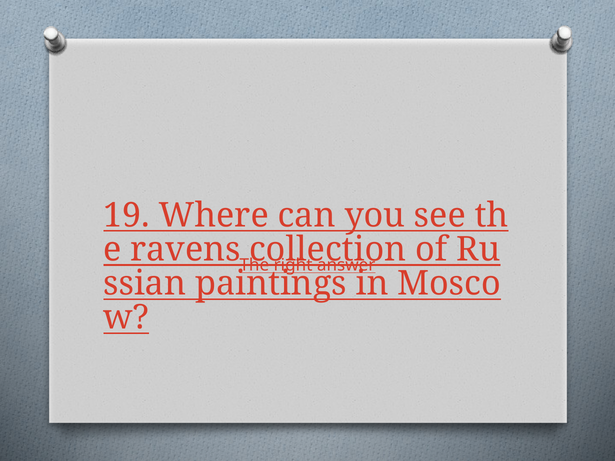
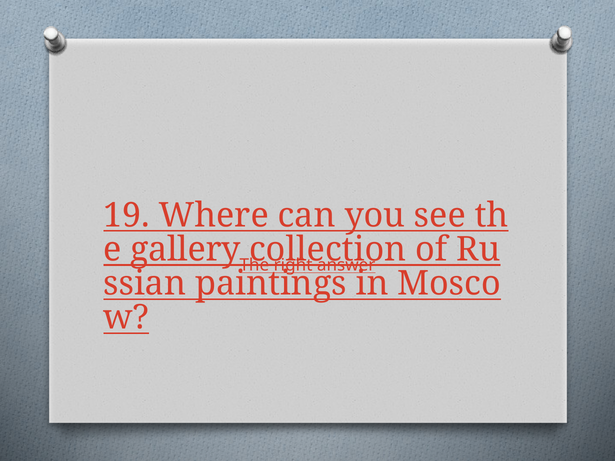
ravens: ravens -> gallery (186, 250)
